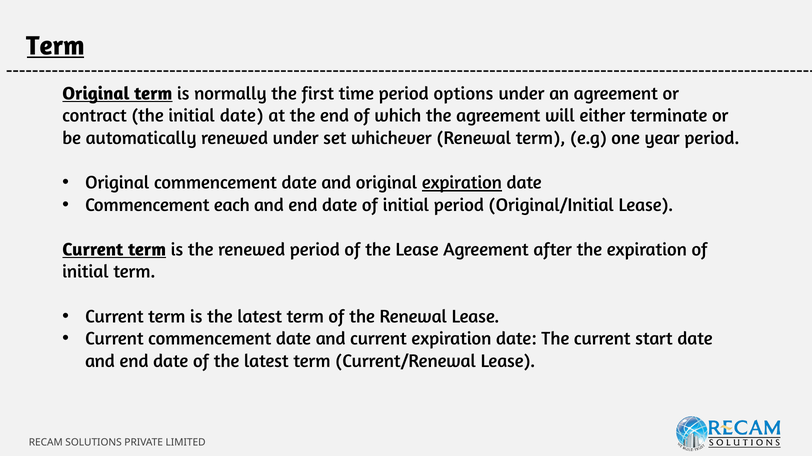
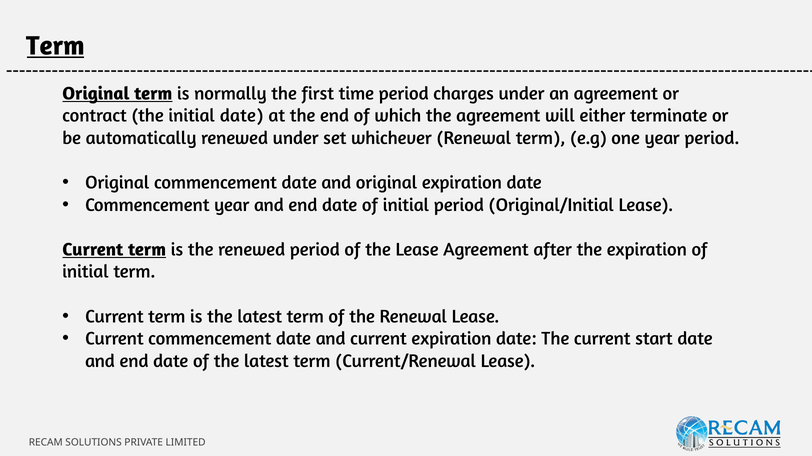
options: options -> charges (464, 94)
expiration underline: present -> none (462, 183)
Commencement each: each -> year (232, 205)
